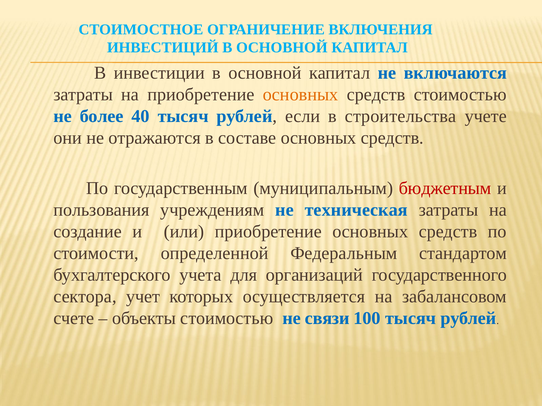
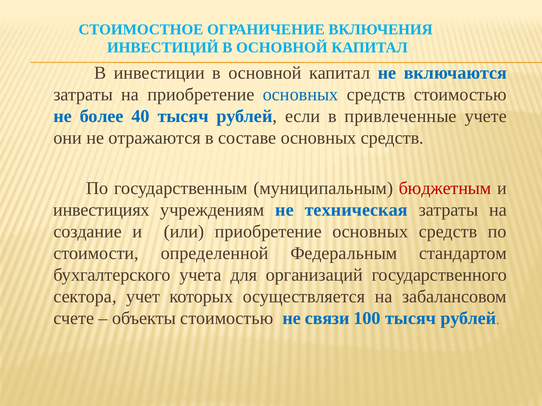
основных colour: orange -> blue (301, 95)
строительства: строительства -> привлеченные (401, 116)
пользования: пользования -> инвестициях (101, 210)
